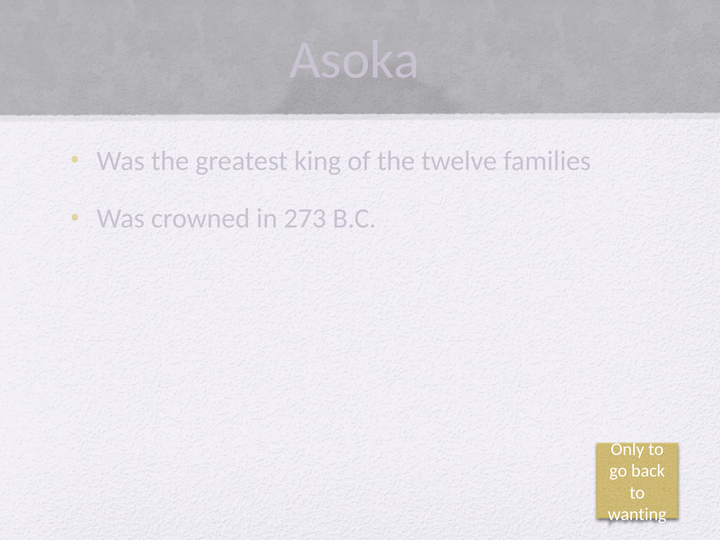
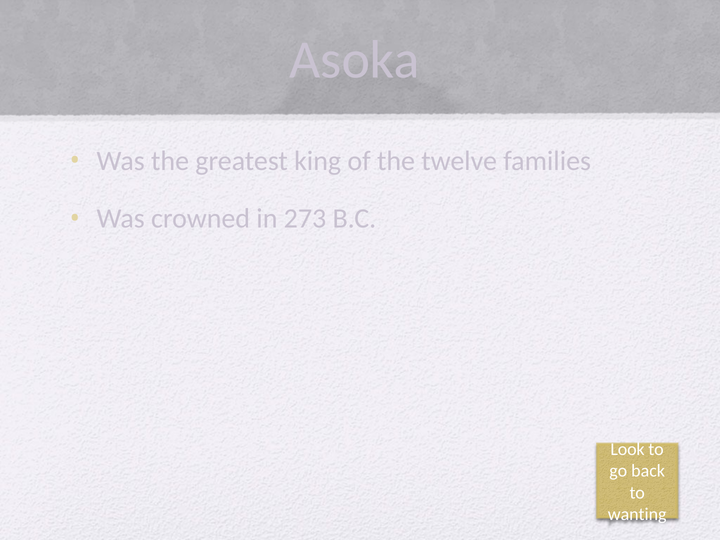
Only: Only -> Look (628, 449)
